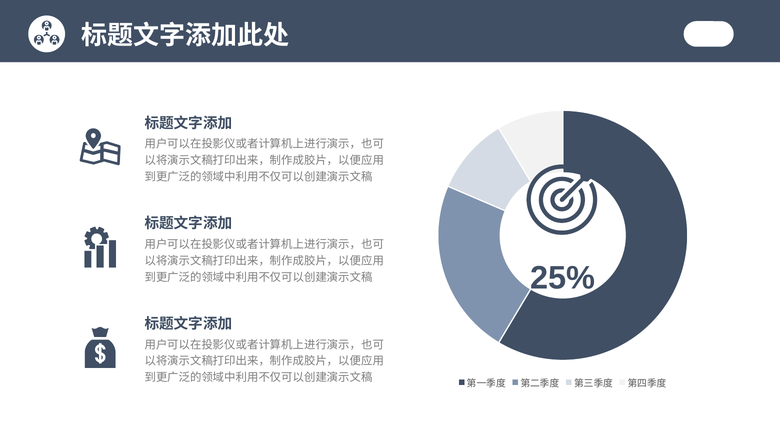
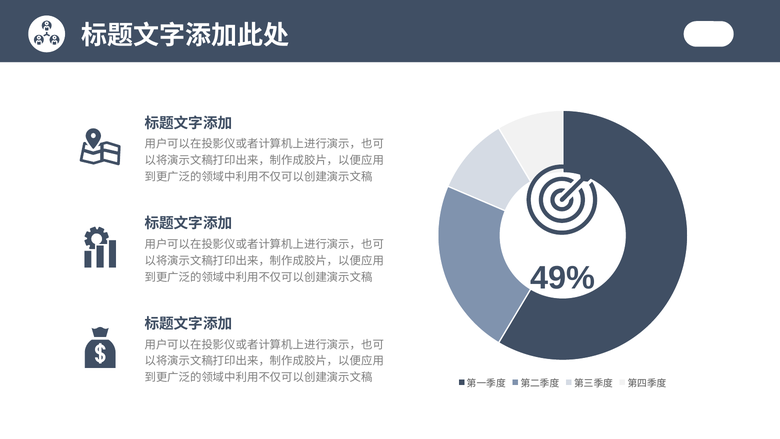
25%: 25% -> 49% (563, 278)
